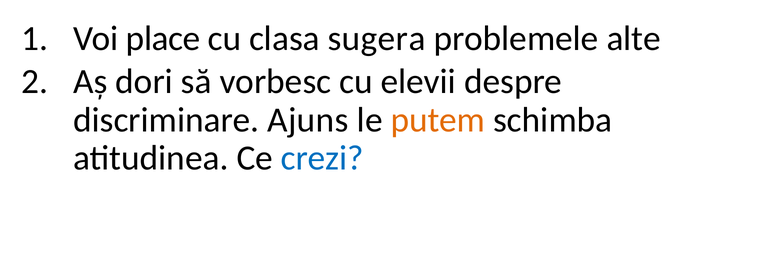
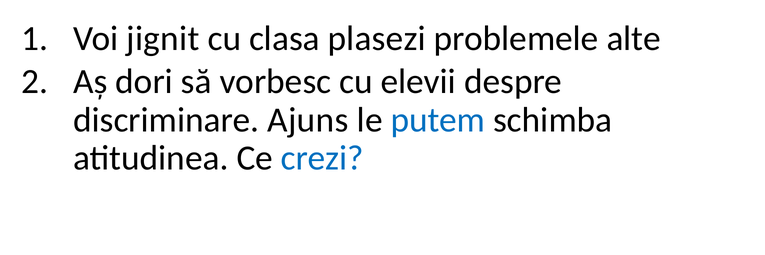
place: place -> jignit (163, 39)
sugera: sugera -> plasezi (377, 39)
putem colour: orange -> blue (438, 120)
